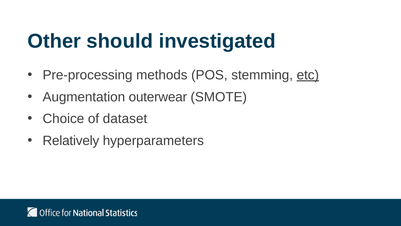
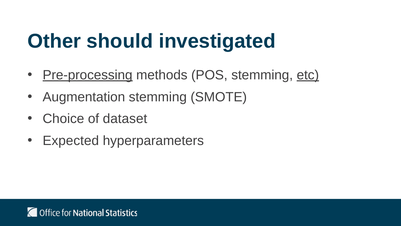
Pre-processing underline: none -> present (88, 75)
Augmentation outerwear: outerwear -> stemming (158, 97)
Relatively: Relatively -> Expected (71, 140)
